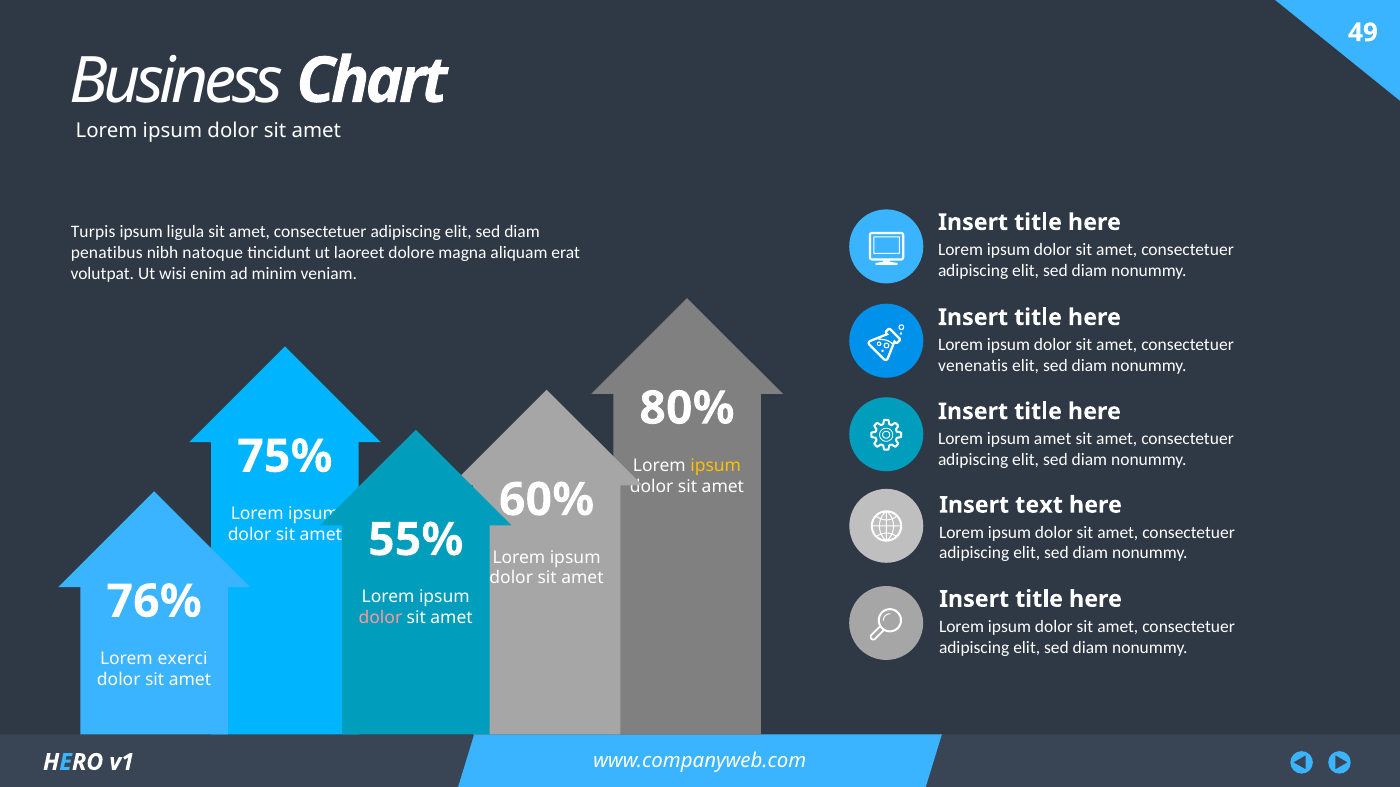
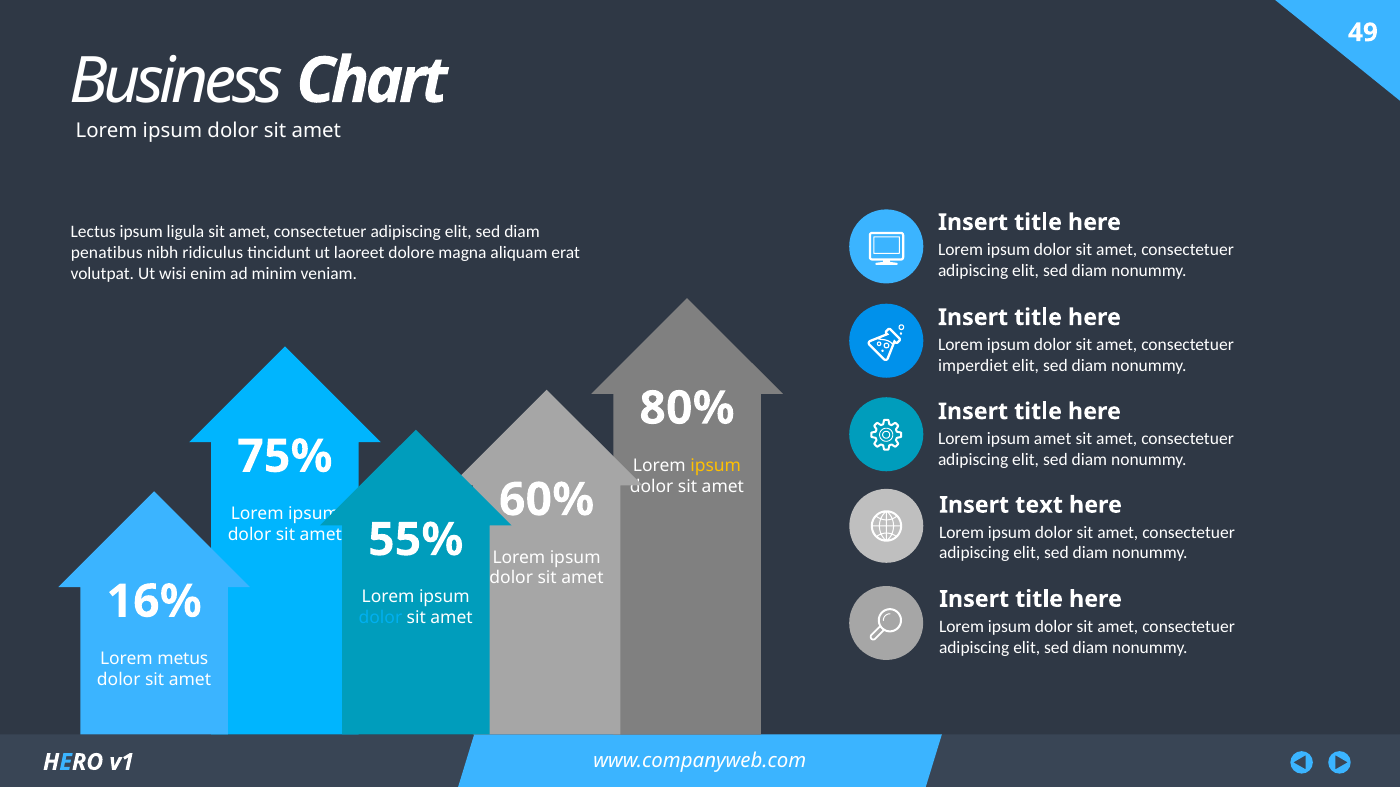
Turpis: Turpis -> Lectus (93, 232)
natoque: natoque -> ridiculus (213, 253)
venenatis: venenatis -> imperdiet (973, 366)
76%: 76% -> 16% (154, 602)
dolor colour: pink -> light blue (380, 619)
exerci: exerci -> metus (183, 659)
